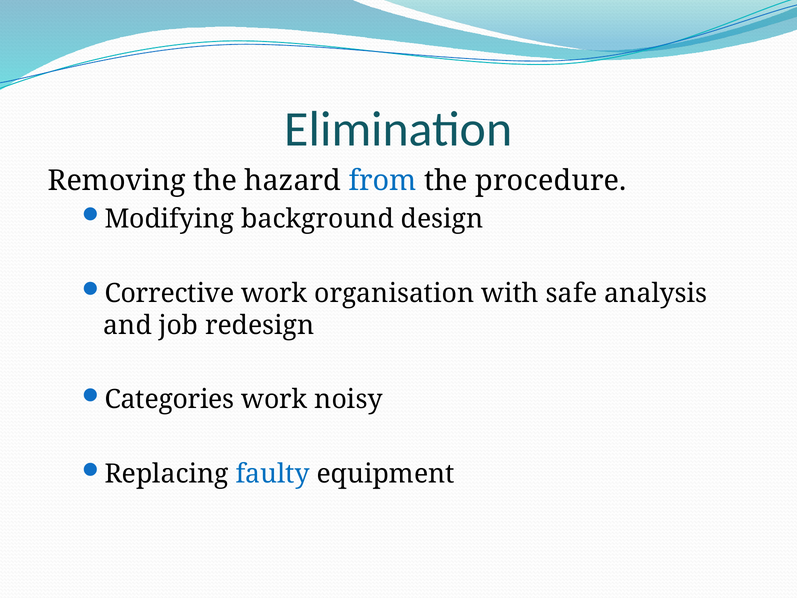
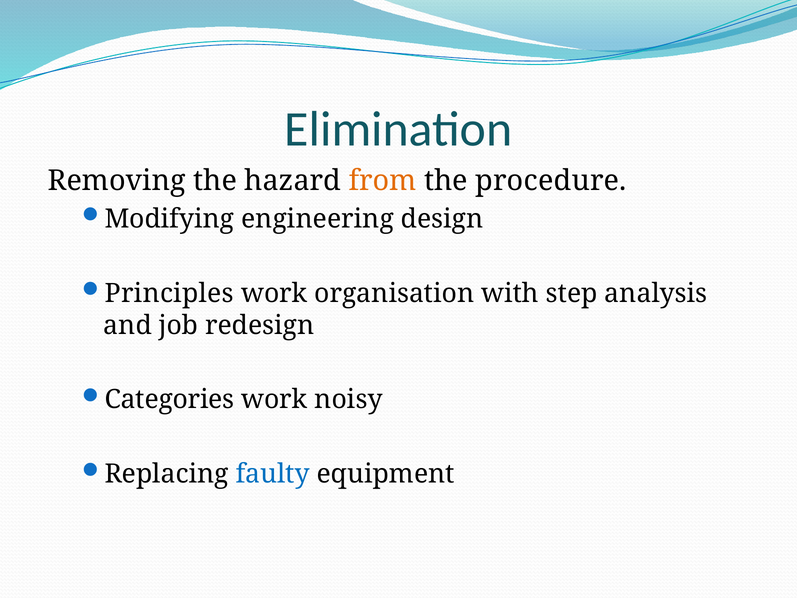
from colour: blue -> orange (383, 180)
background: background -> engineering (318, 219)
Corrective: Corrective -> Principles (169, 293)
safe: safe -> step (572, 293)
